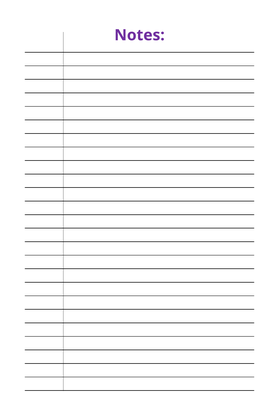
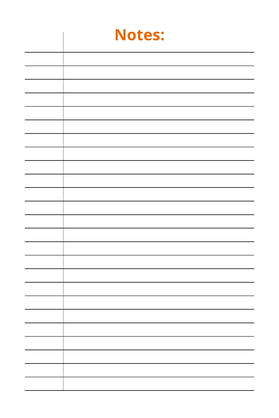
Notes colour: purple -> orange (139, 35)
